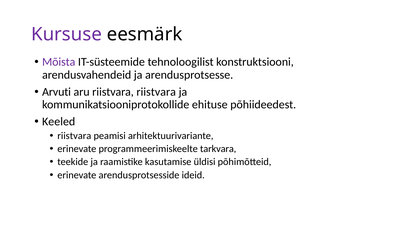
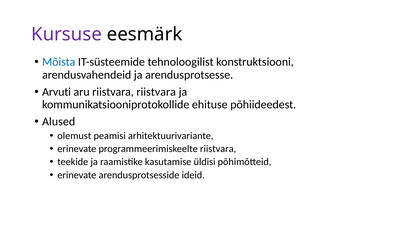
Mõista colour: purple -> blue (59, 62)
Keeled: Keeled -> Alused (59, 122)
riistvara: riistvara -> olemust (74, 136)
programmeerimiskeelte tarkvara: tarkvara -> riistvara (218, 149)
